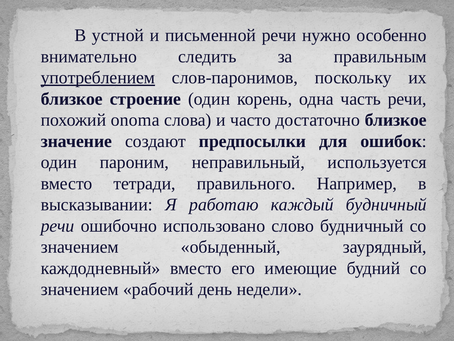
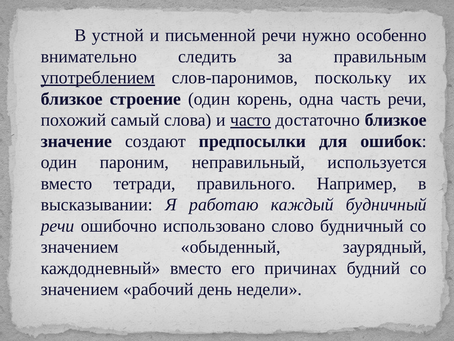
onoma: onoma -> самый (135, 120)
часто underline: none -> present (251, 120)
имеющие: имеющие -> причинах (301, 268)
